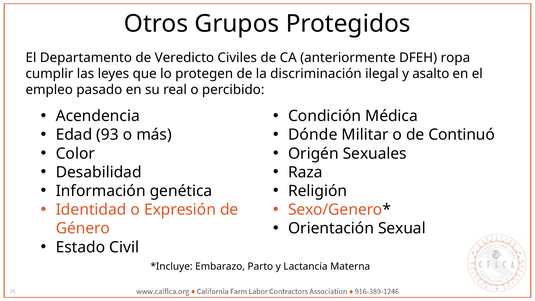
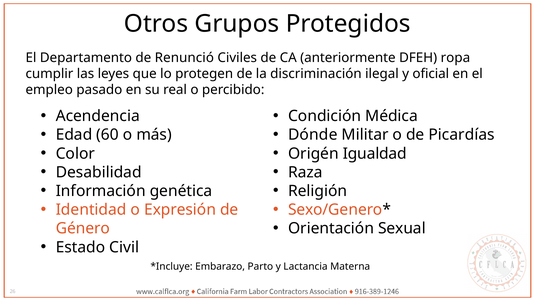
Veredicto: Veredicto -> Renunció (184, 58)
asalto: asalto -> oficial (431, 74)
93: 93 -> 60 (108, 135)
Continuó: Continuó -> Picardías (462, 135)
Sexuales: Sexuales -> Igualdad (375, 153)
